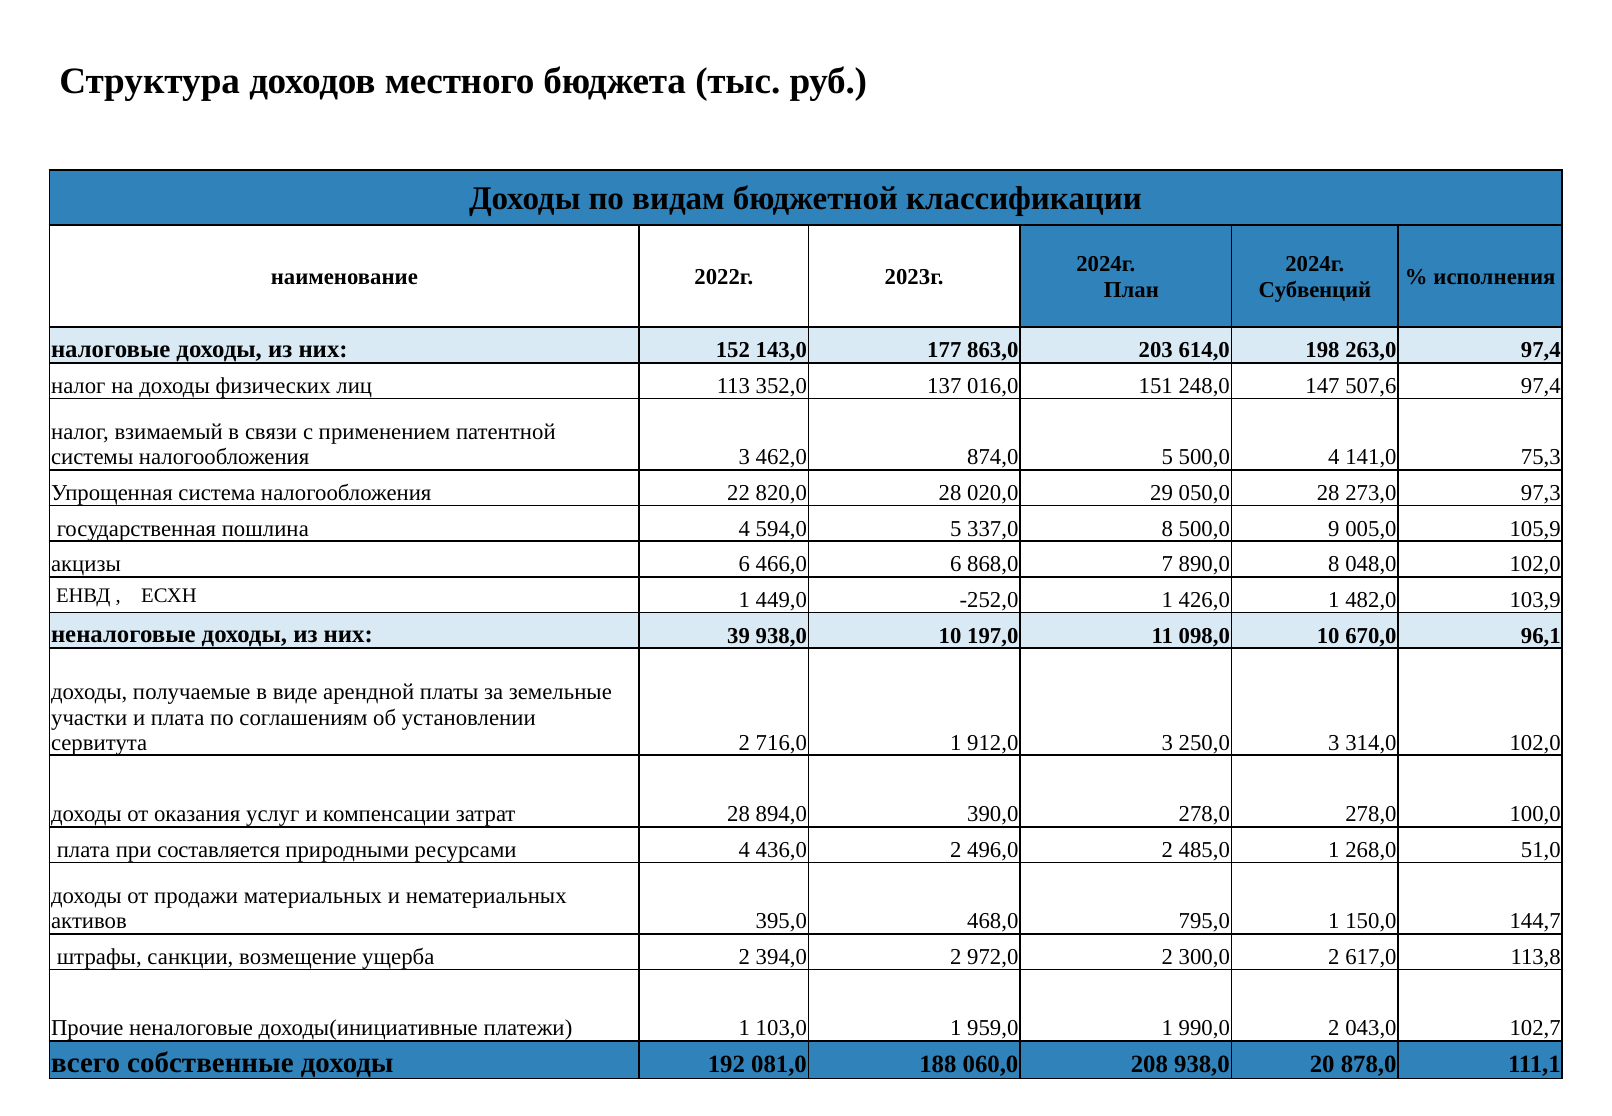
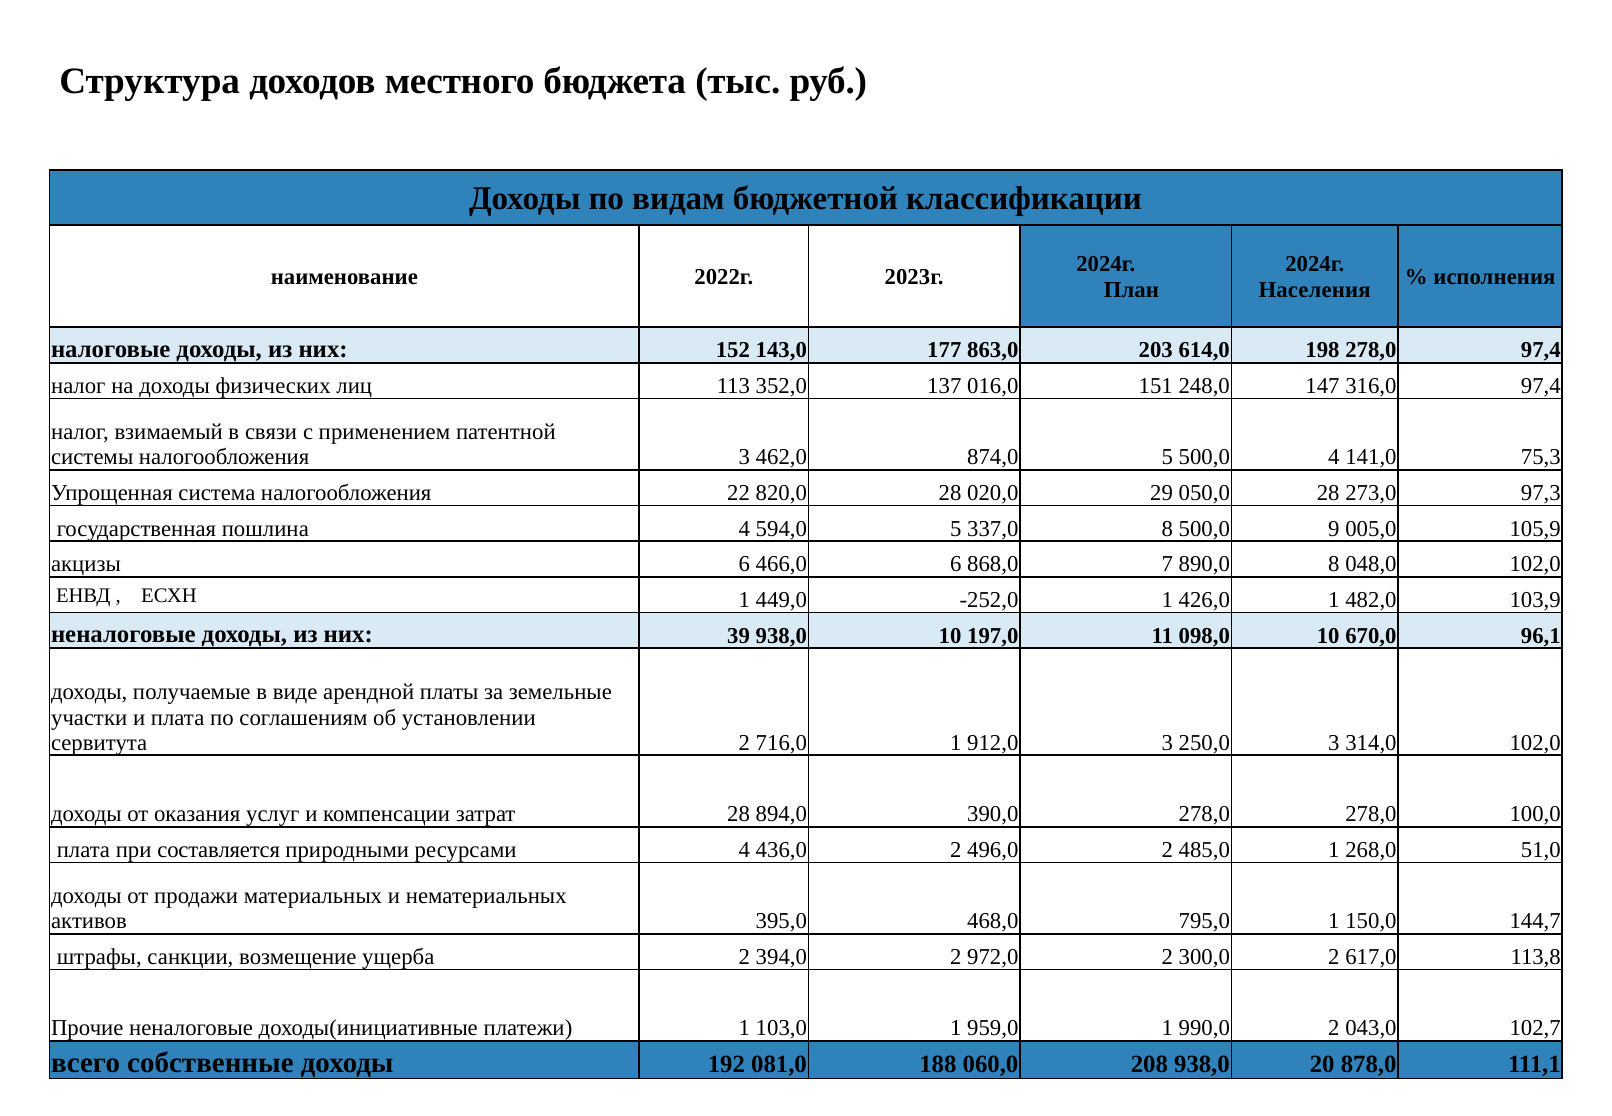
Субвенций: Субвенций -> Населения (1315, 290)
198 263,0: 263,0 -> 278,0 (1371, 350)
507,6: 507,6 -> 316,0 (1371, 386)
